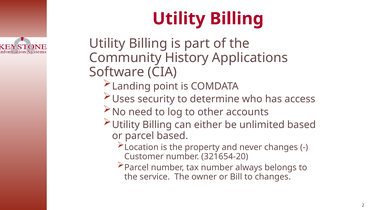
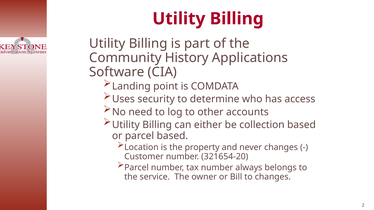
unlimited: unlimited -> collection (262, 125)
